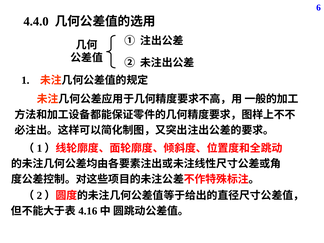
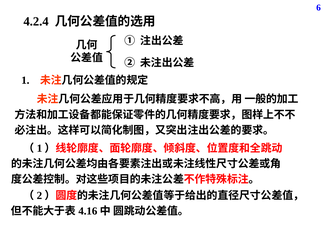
4.4.0: 4.4.0 -> 4.2.4 (36, 22)
